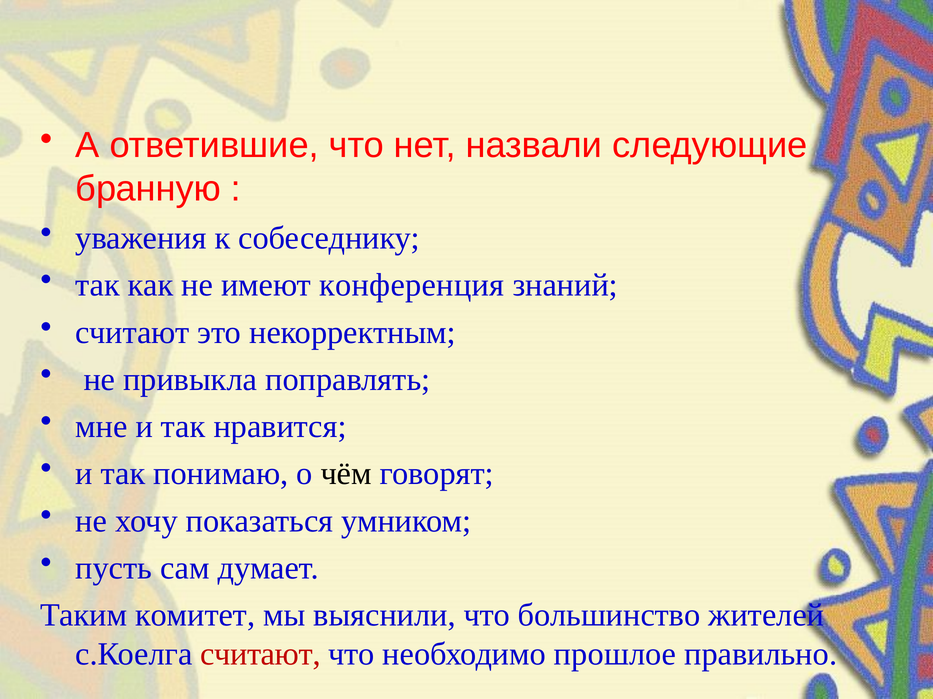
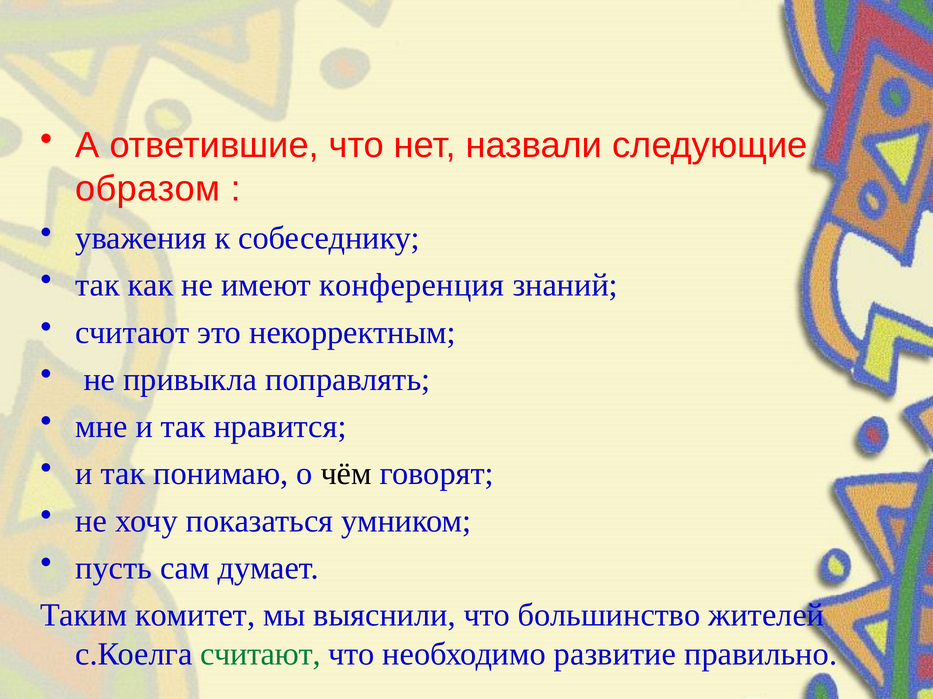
бранную: бранную -> образом (148, 189)
считают colour: red -> green (260, 655)
прошлое: прошлое -> развитие (615, 655)
